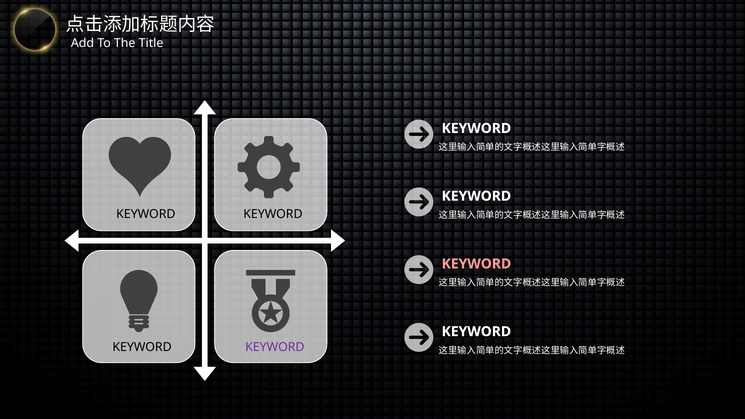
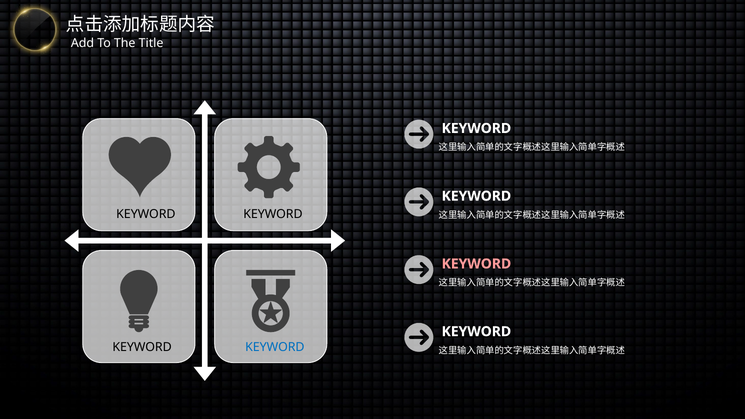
KEYWORD colour: purple -> blue (275, 347)
